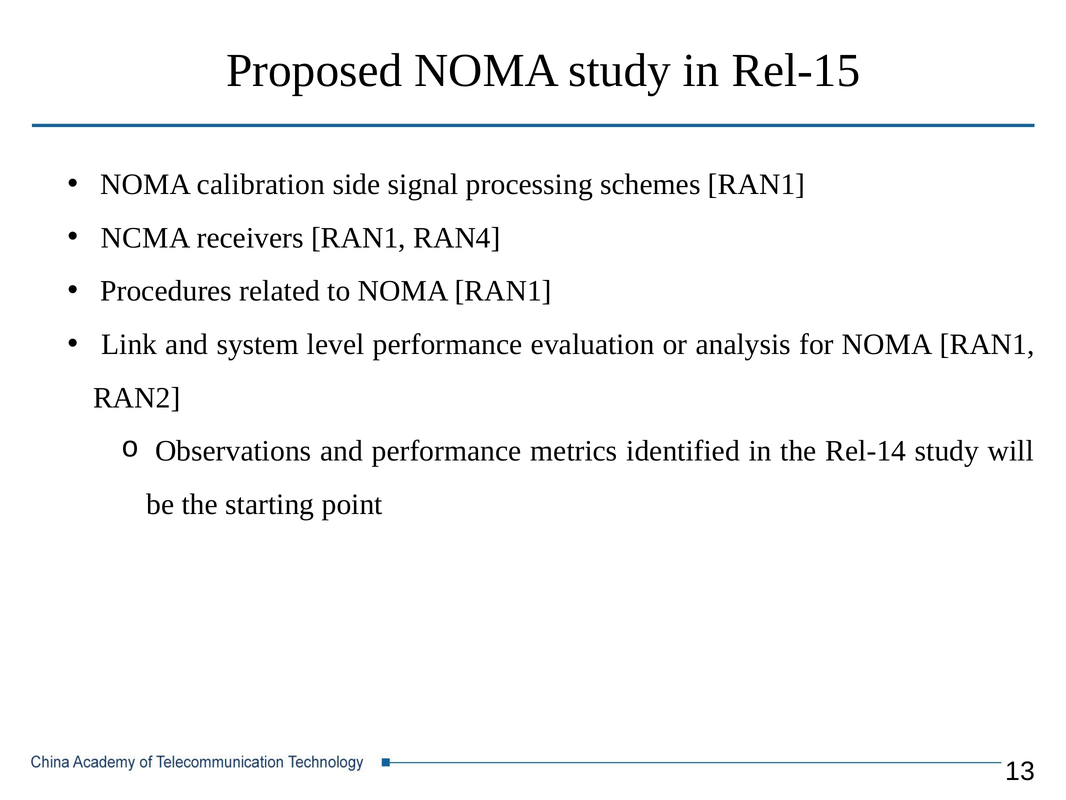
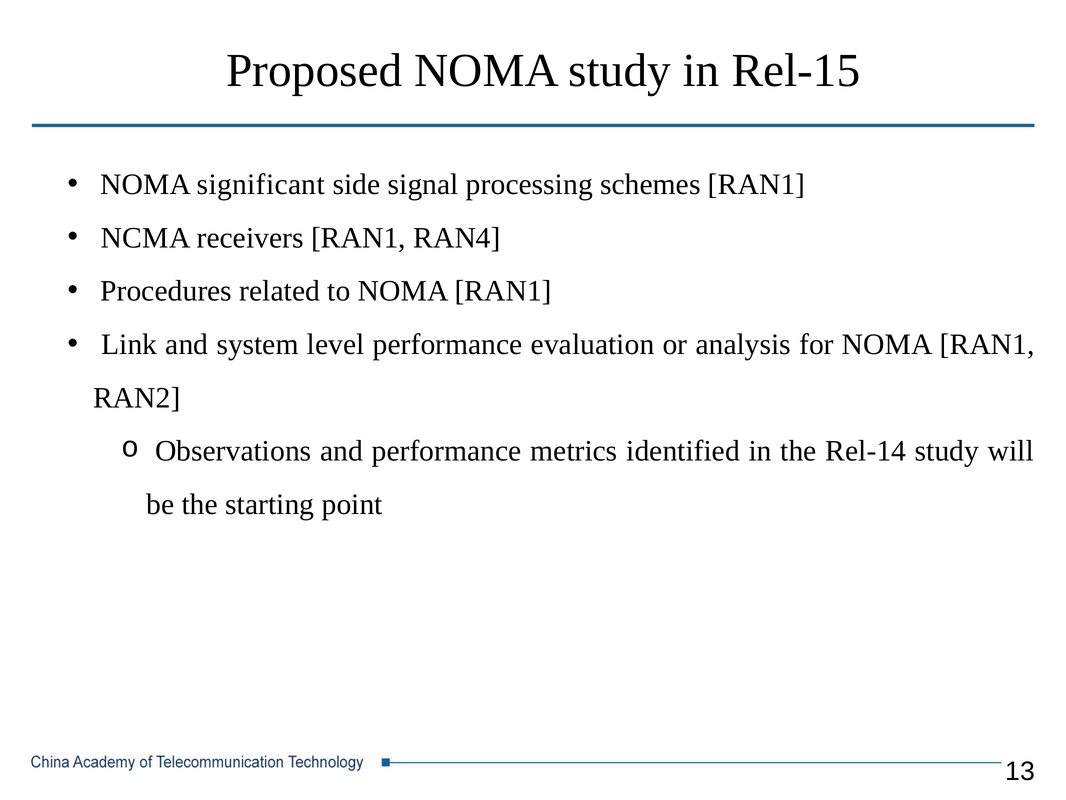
calibration: calibration -> significant (261, 184)
